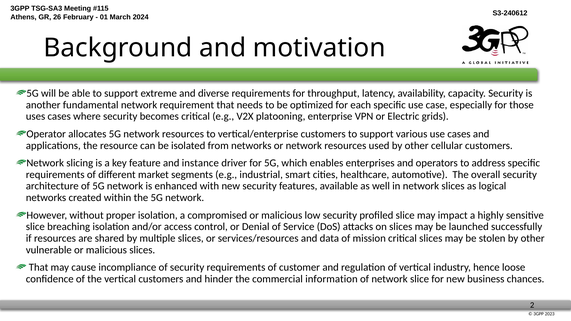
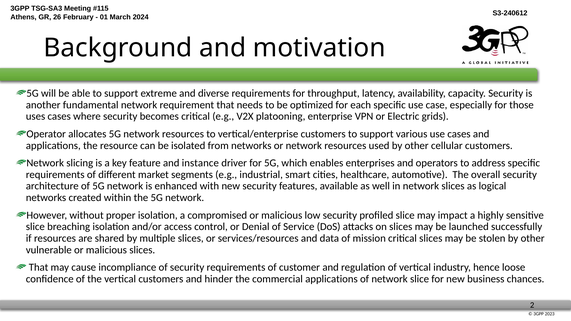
commercial information: information -> applications (331, 279)
